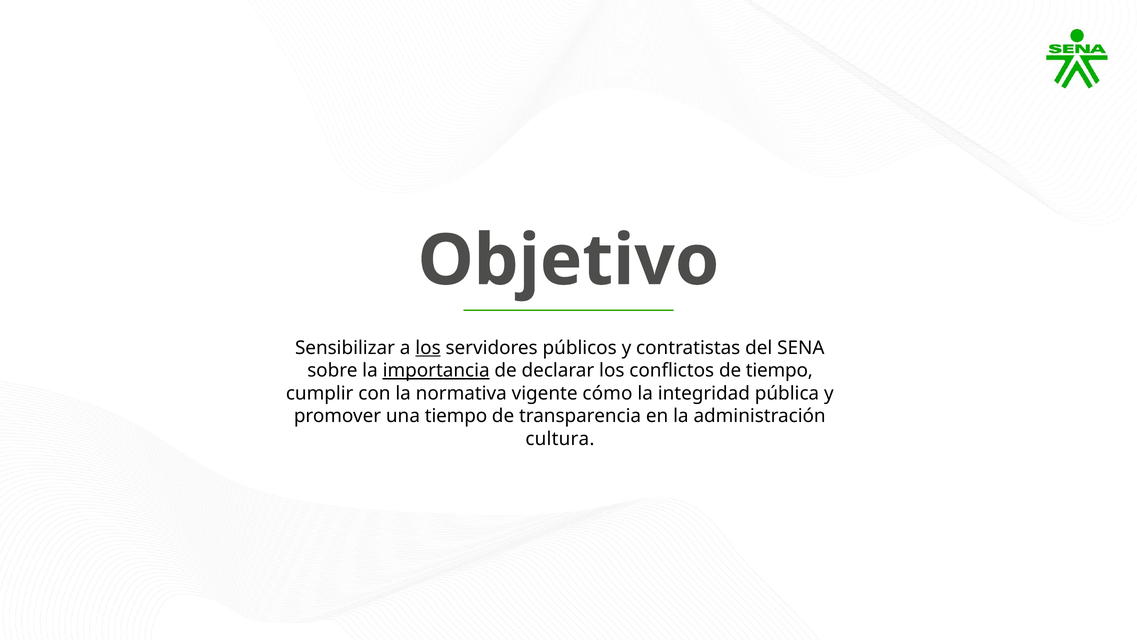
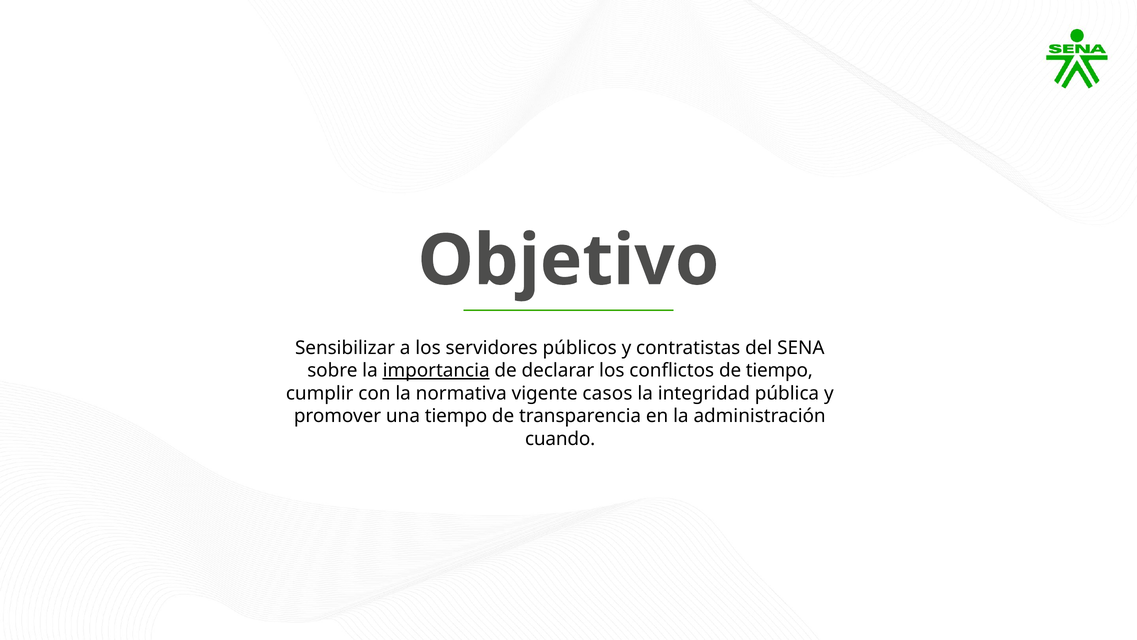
los underline: present -> none (428, 348)
cómo: cómo -> casos (607, 393)
cultura: cultura -> cuando (560, 439)
